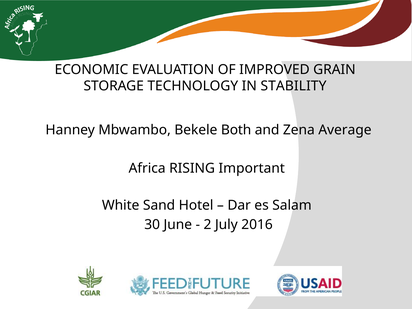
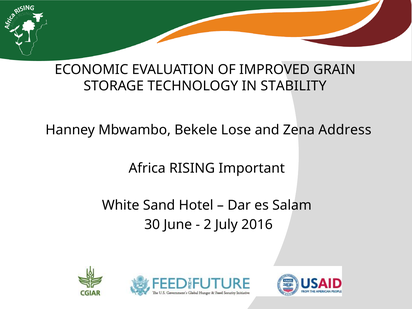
Both: Both -> Lose (236, 130)
Average: Average -> Address (345, 130)
